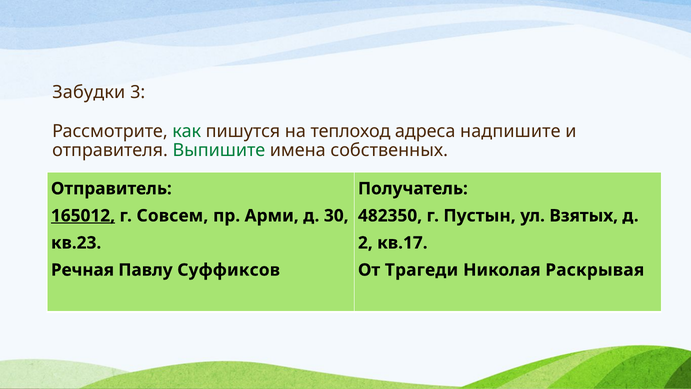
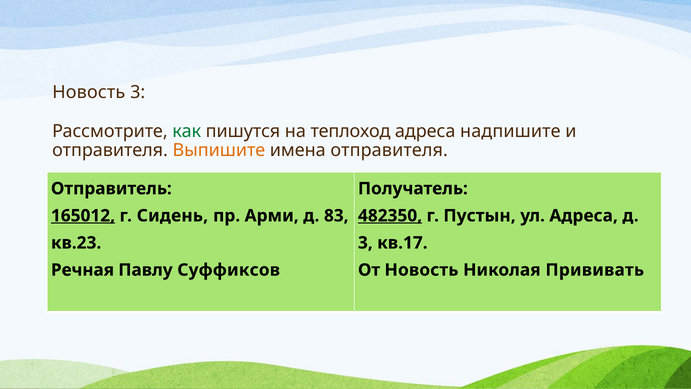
Забудки: Забудки -> Новость (89, 92)
Выпишите colour: green -> orange (219, 150)
имена собственных: собственных -> отправителя (389, 150)
Совсем: Совсем -> Сидень (172, 216)
30: 30 -> 83 (336, 216)
482350 underline: none -> present (390, 216)
ул Взятых: Взятых -> Адреса (584, 216)
2: 2 -> 3 (365, 243)
От Трагеди: Трагеди -> Новость (422, 270)
Раскрывая: Раскрывая -> Прививать (595, 270)
